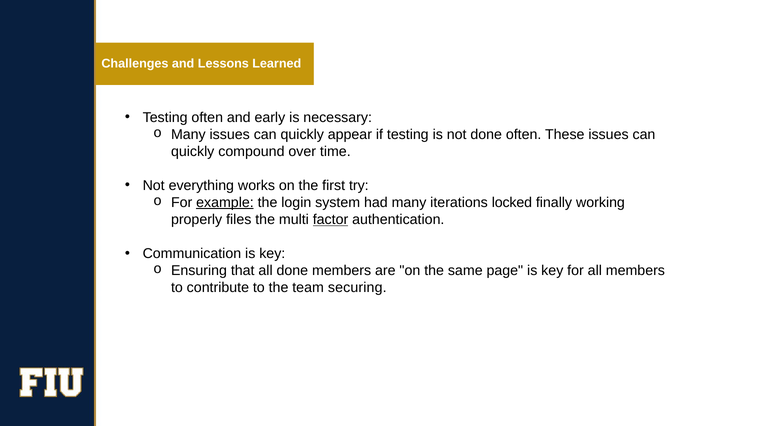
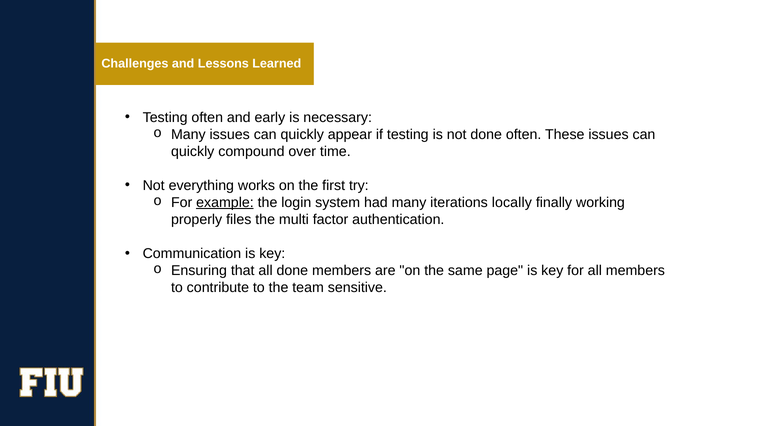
locked: locked -> locally (512, 202)
factor underline: present -> none (331, 219)
securing: securing -> sensitive (357, 288)
